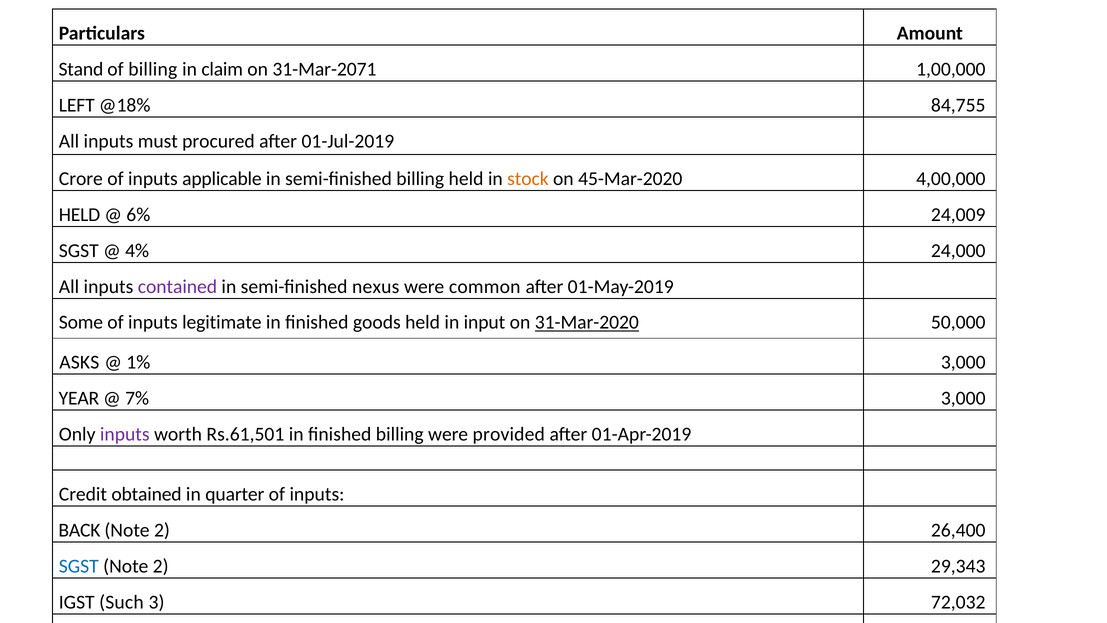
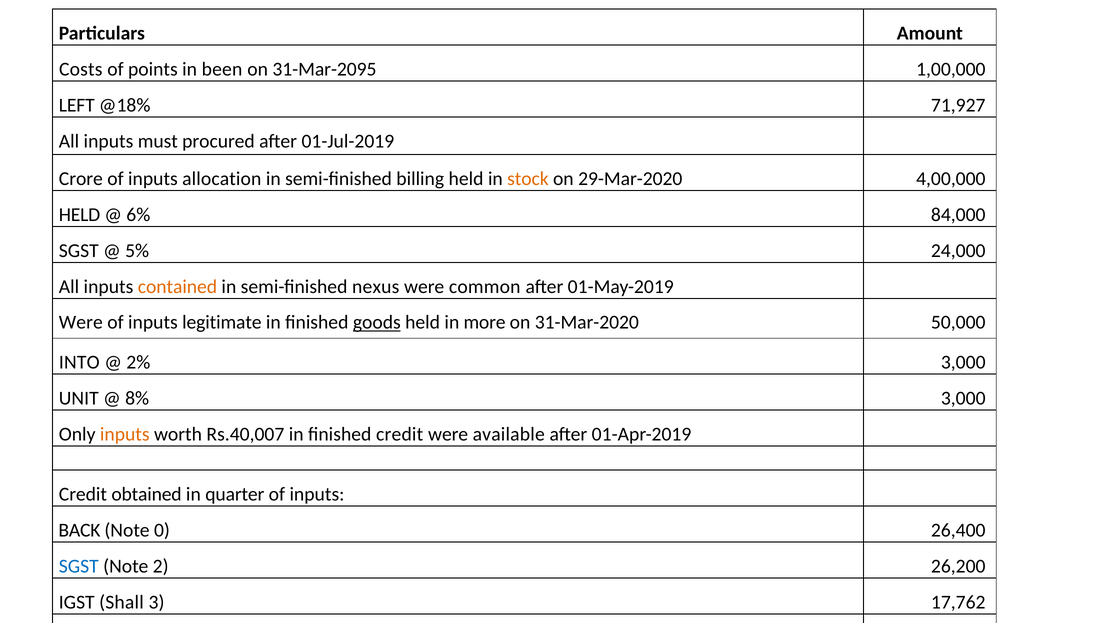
Stand: Stand -> Costs (81, 69)
of billing: billing -> points (153, 69)
claim: claim -> been (222, 69)
31-Mar-2071: 31-Mar-2071 -> 31-Mar-2095 (324, 69)
84,755: 84,755 -> 71,927 (958, 105)
applicable: applicable -> allocation (222, 179)
45-Mar-2020: 45-Mar-2020 -> 29-Mar-2020 (630, 179)
24,009: 24,009 -> 84,000 (958, 214)
4%: 4% -> 5% (137, 250)
contained colour: purple -> orange (177, 286)
Some: Some -> Were (81, 322)
goods underline: none -> present (377, 322)
input: input -> more (485, 322)
31-Mar-2020 underline: present -> none (587, 322)
ASKS: ASKS -> INTO (79, 362)
1%: 1% -> 2% (138, 362)
YEAR: YEAR -> UNIT (79, 398)
7%: 7% -> 8% (137, 398)
inputs colour: purple -> orange (125, 434)
Rs.61,501: Rs.61,501 -> Rs.40,007 (245, 434)
finished billing: billing -> credit (400, 434)
were provided: provided -> available (509, 434)
2: 2 -> 0 (162, 530)
29,343: 29,343 -> 26,200 (958, 566)
Such: Such -> Shall (121, 602)
72,032: 72,032 -> 17,762 (958, 602)
